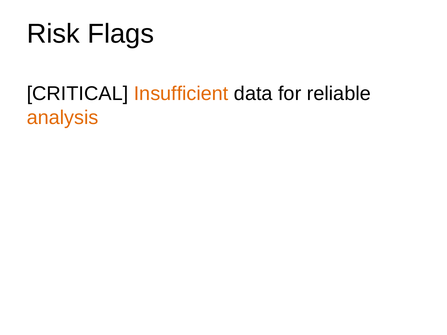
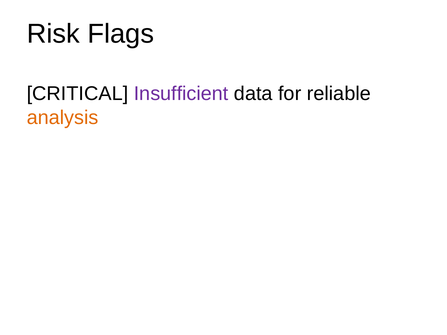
Insufficient colour: orange -> purple (181, 94)
